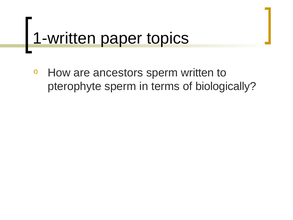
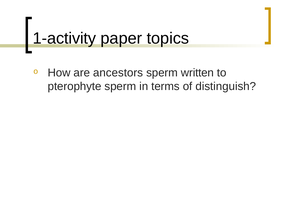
1-written: 1-written -> 1-activity (64, 38)
biologically: biologically -> distinguish (226, 86)
